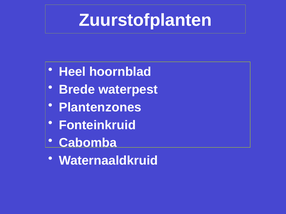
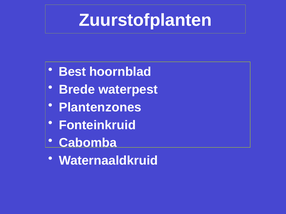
Heel: Heel -> Best (72, 72)
